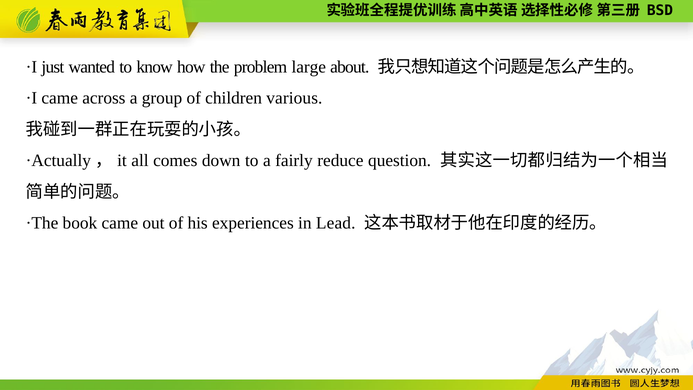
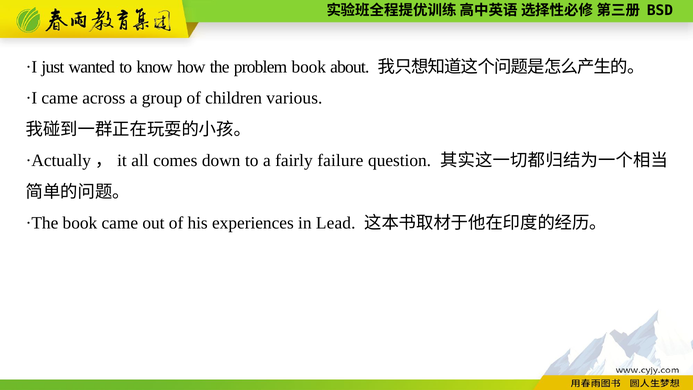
problem large: large -> book (309, 67)
reduce: reduce -> failure (340, 161)
